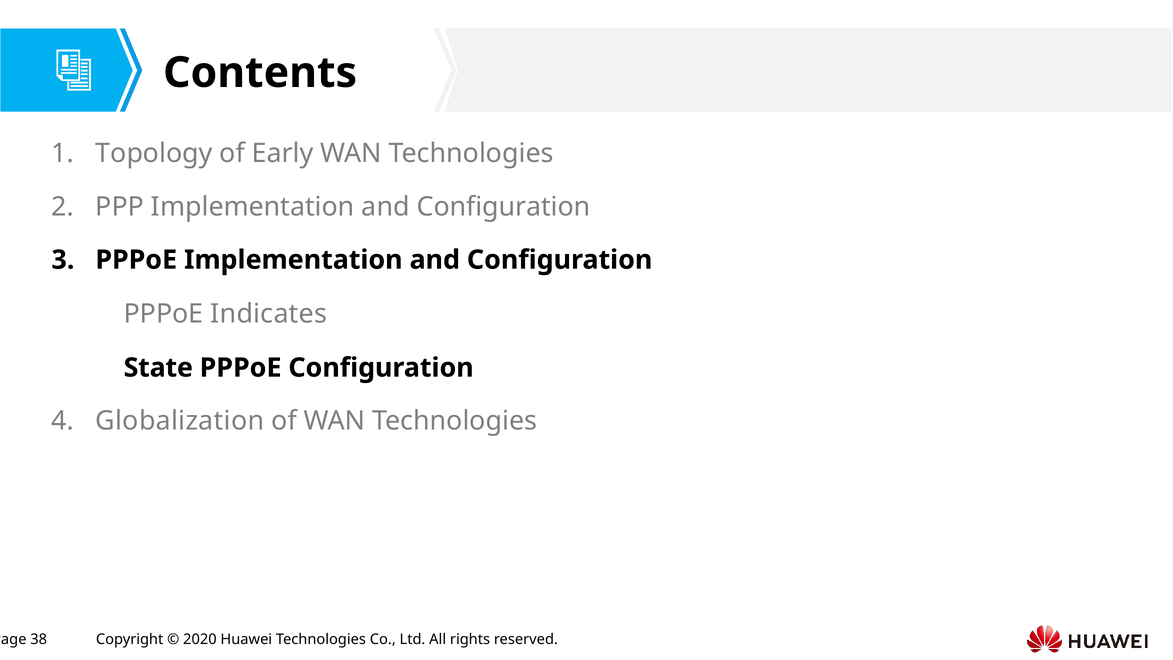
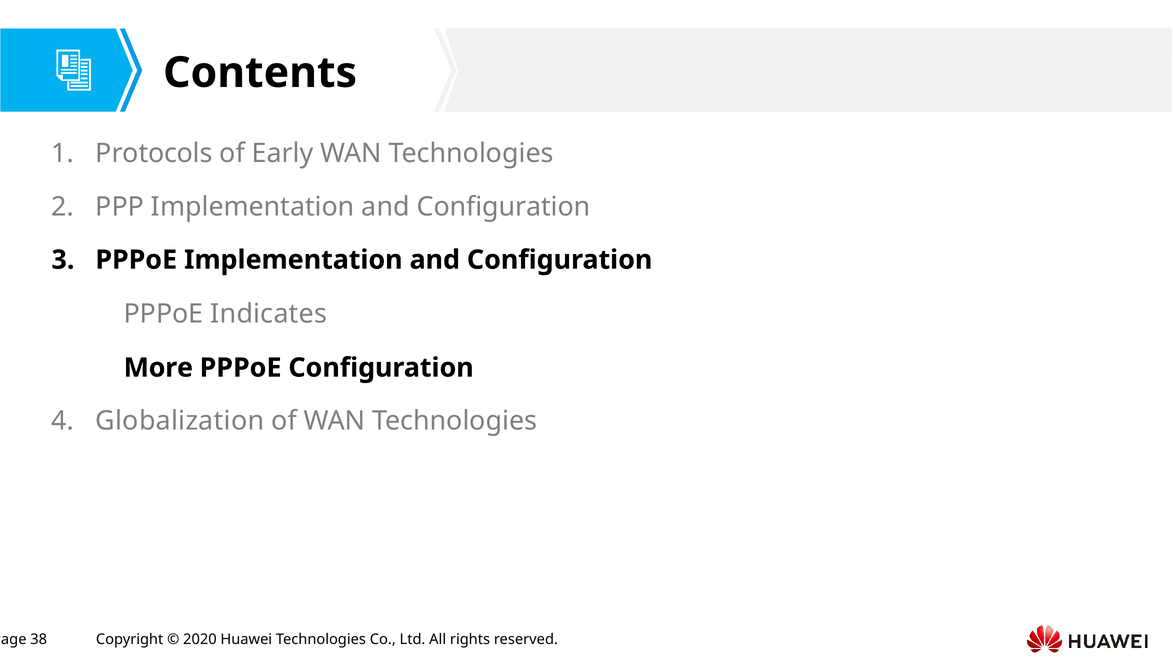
Topology: Topology -> Protocols (154, 153)
State: State -> More (158, 368)
